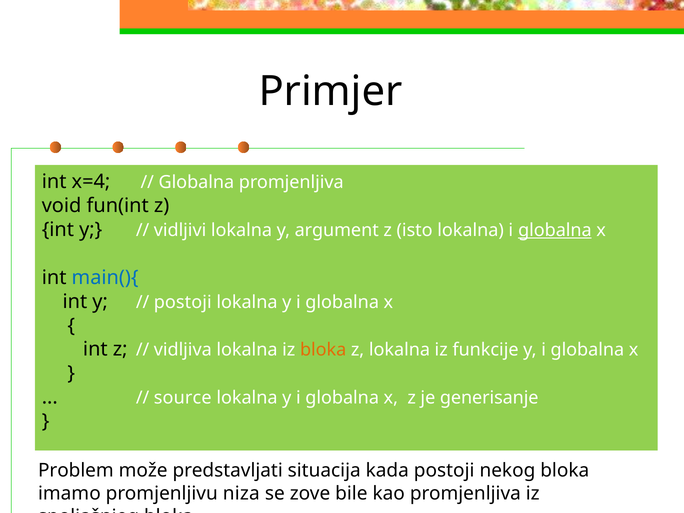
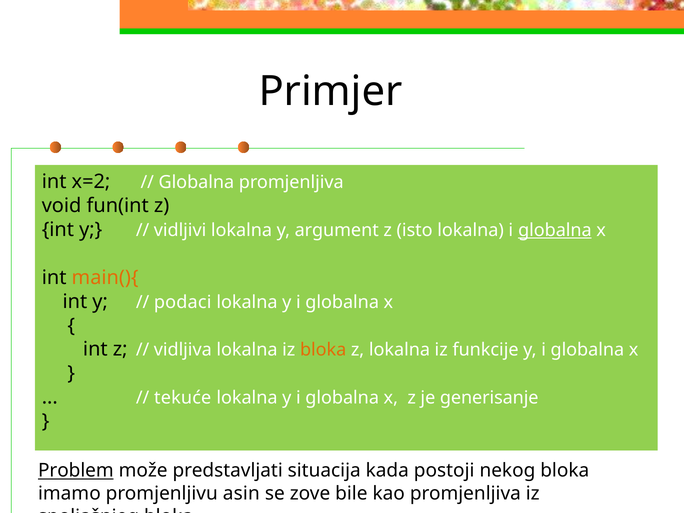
x=4: x=4 -> x=2 (91, 182)
main(){ colour: blue -> orange (105, 278)
postoji: postoji -> podaci (183, 302)
source: source -> tekuće (183, 398)
Problem underline: none -> present (76, 471)
niza: niza -> asin (241, 493)
